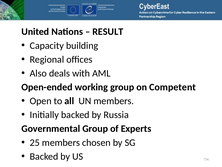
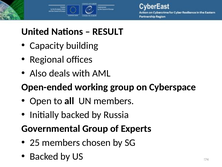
Competent: Competent -> Cyberspace (173, 87)
